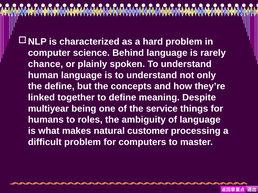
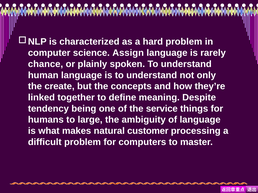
Behind: Behind -> Assign (128, 53)
the define: define -> create (60, 87)
multiyear: multiyear -> tendency (48, 109)
roles: roles -> large (90, 120)
